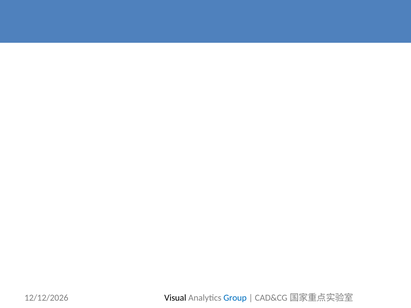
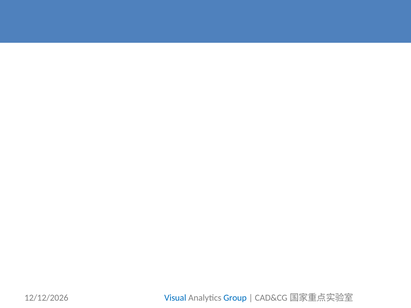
Visual colour: black -> blue (175, 298)
